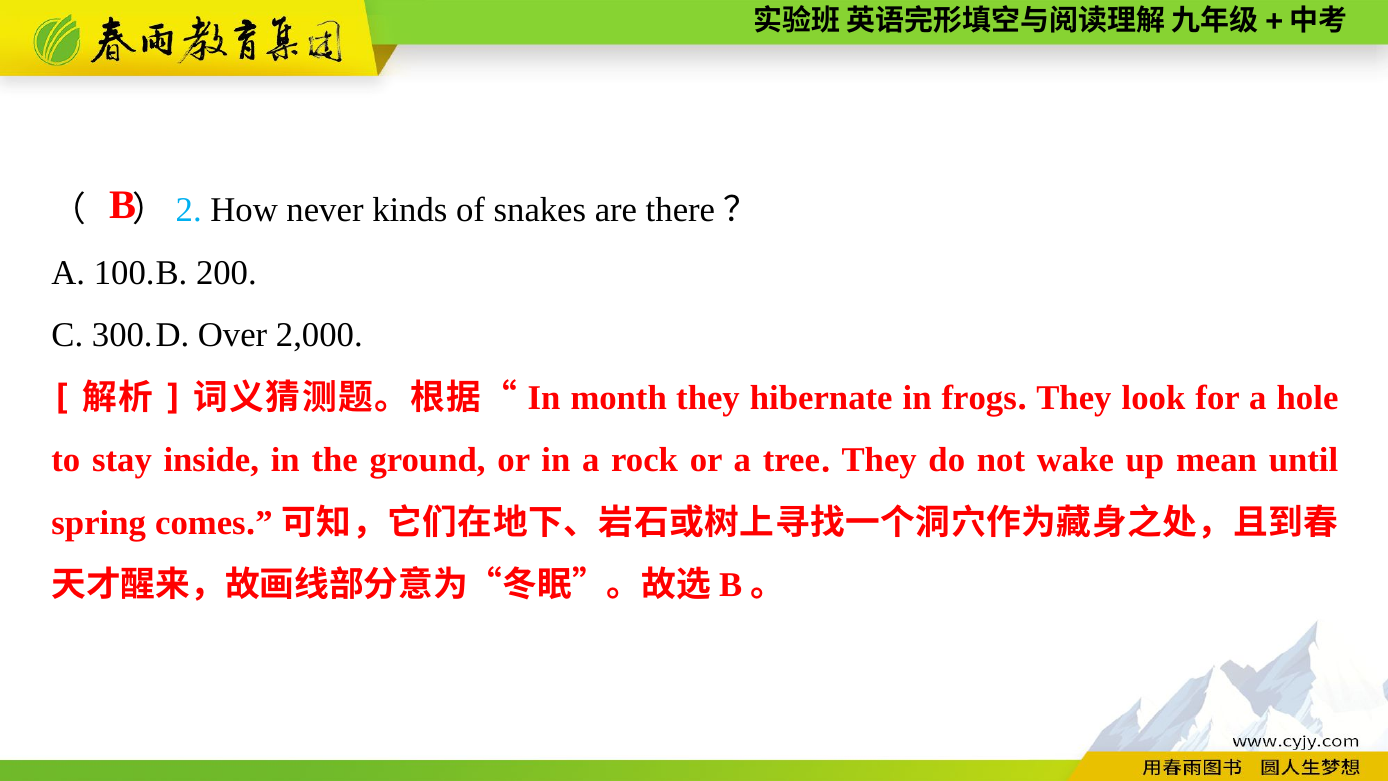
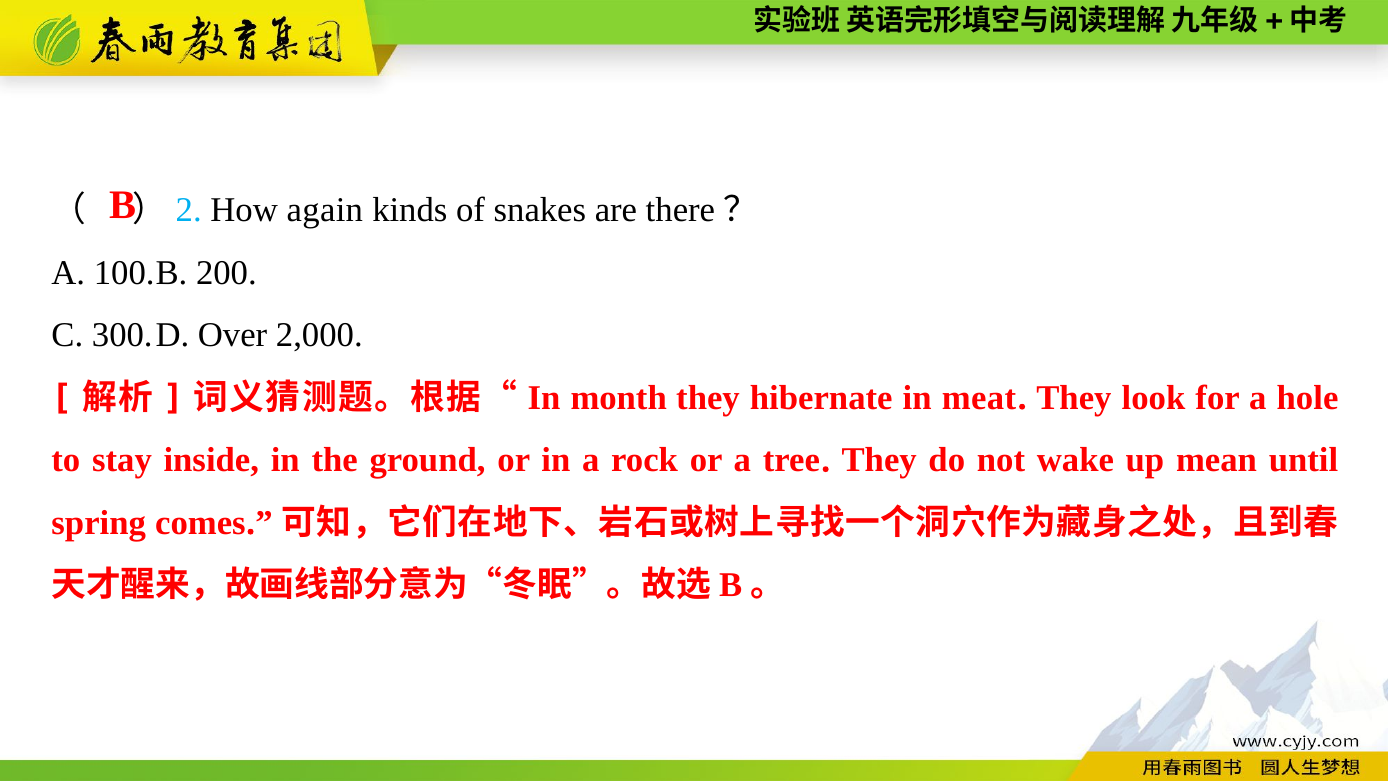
never: never -> again (325, 210)
frogs: frogs -> meat (979, 398)
